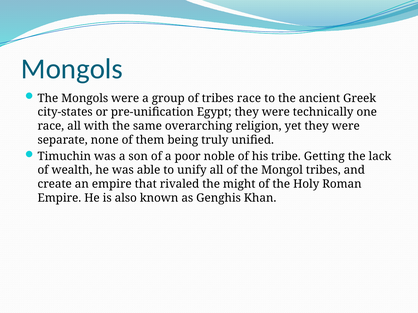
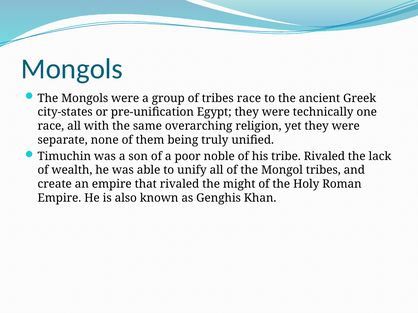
tribe Getting: Getting -> Rivaled (324, 156)
